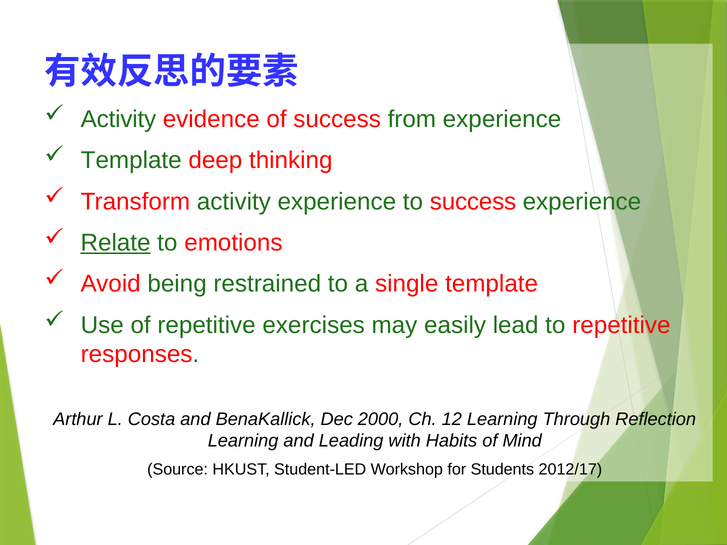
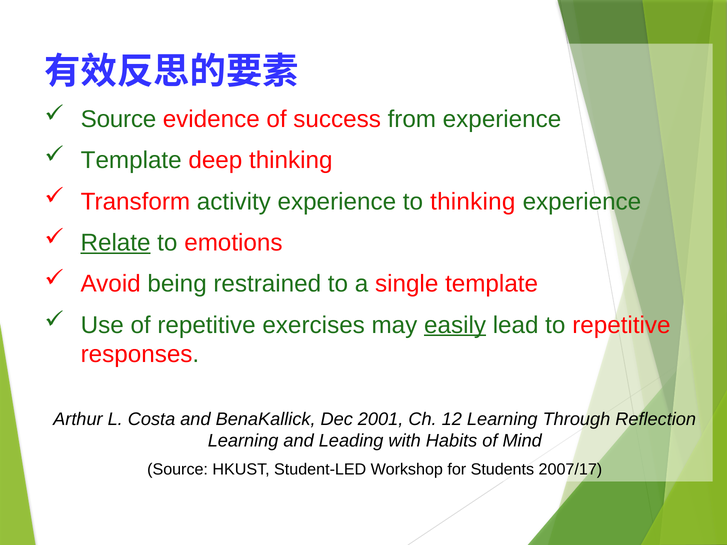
Activity: Activity -> Source (119, 119)
to success: success -> thinking (473, 202)
easily underline: none -> present (455, 325)
2000: 2000 -> 2001 (381, 419)
2012/17: 2012/17 -> 2007/17 (570, 470)
